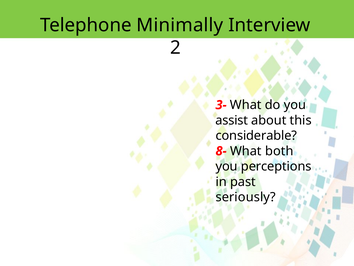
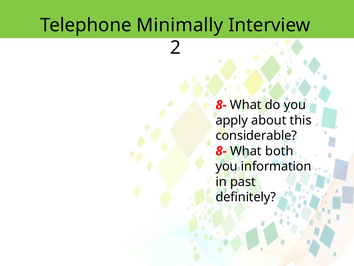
3-: 3- -> 8- (221, 105)
assist: assist -> apply (232, 120)
perceptions: perceptions -> information (276, 166)
seriously: seriously -> definitely (246, 197)
